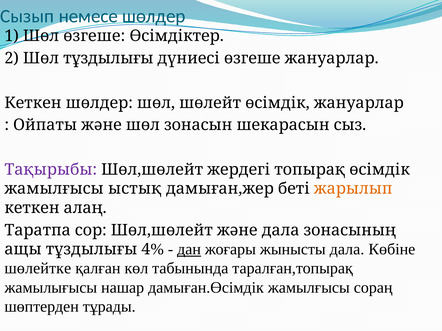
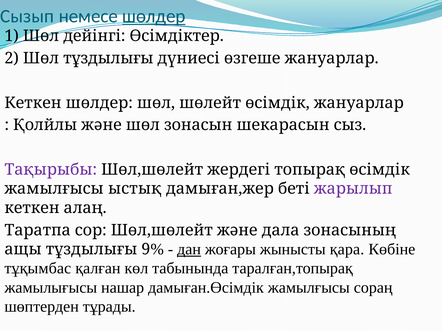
шөлдер underline: none -> present (154, 16)
Шөл өзгеше: өзгеше -> дейінгі (94, 36)
Ойпаты: Ойпаты -> Қолйлы (45, 125)
жарылып colour: orange -> purple (353, 189)
4: 4 -> 9 (146, 250)
жынысты дала: дала -> қара (347, 250)
шөлейтке: шөлейтке -> тұқымбас (38, 269)
